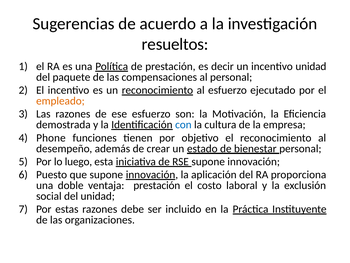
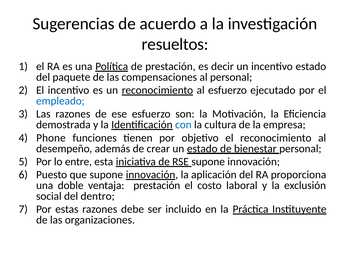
incentivo unidad: unidad -> estado (311, 66)
empleado colour: orange -> blue (60, 101)
luego: luego -> entre (78, 161)
del unidad: unidad -> dentro (98, 196)
